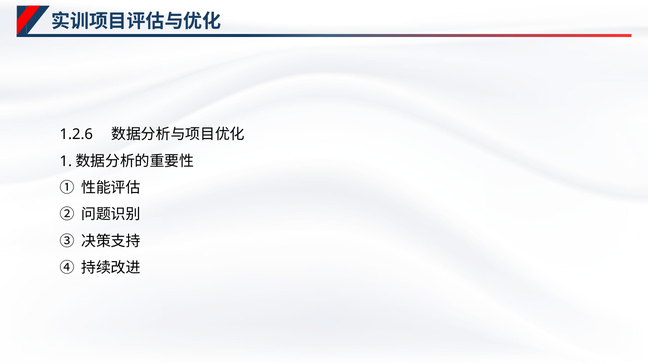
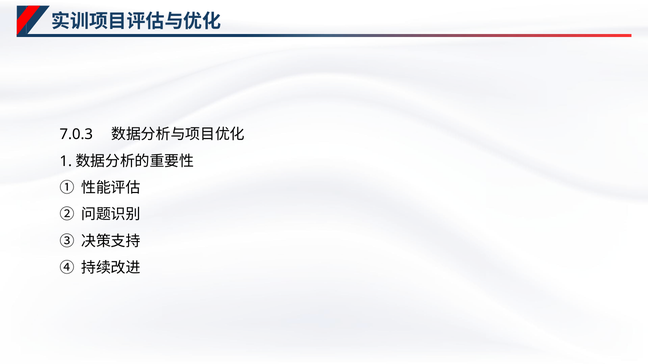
1.2.6: 1.2.6 -> 7.0.3 (76, 135)
